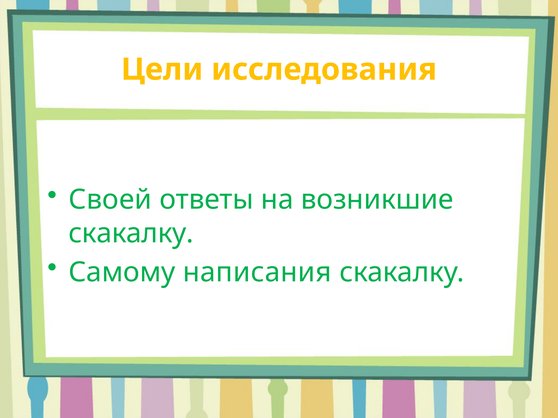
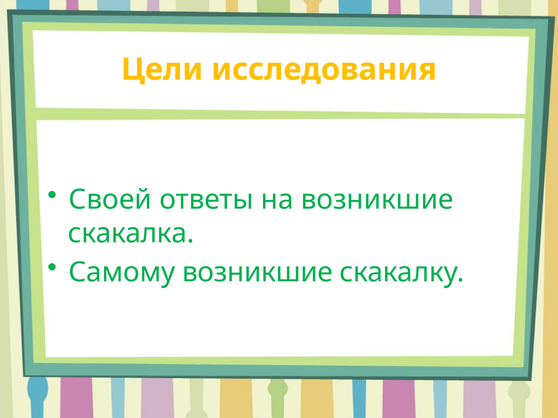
скакалку: скакалку -> скакалка (131, 233)
Самому написания: написания -> возникшие (257, 273)
